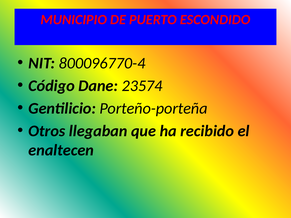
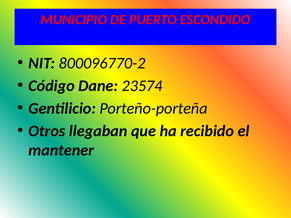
800096770-4: 800096770-4 -> 800096770-2 (102, 63)
enaltecen: enaltecen -> mantener (61, 150)
